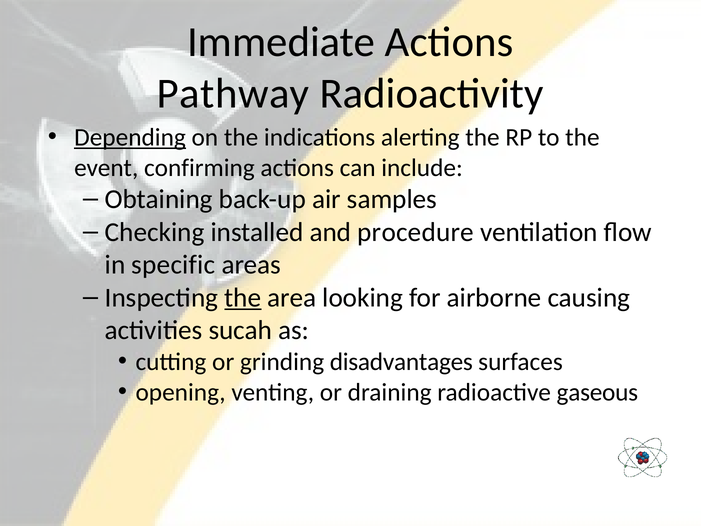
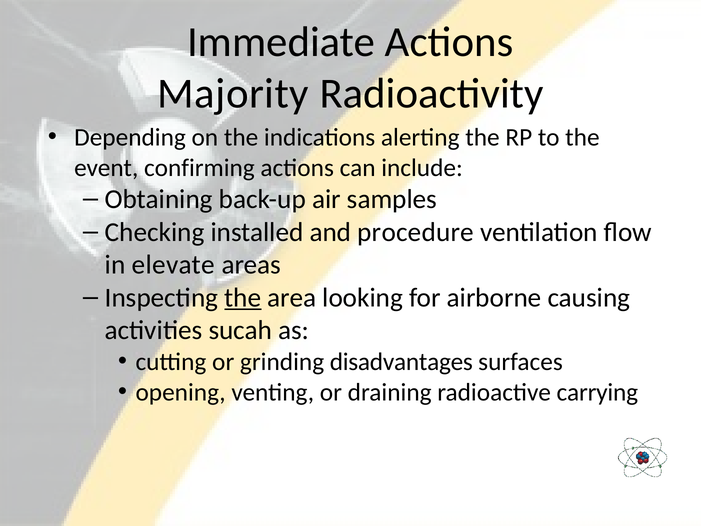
Pathway: Pathway -> Majority (233, 94)
Depending underline: present -> none (130, 137)
specific: specific -> elevate (173, 265)
gaseous: gaseous -> carrying (597, 392)
